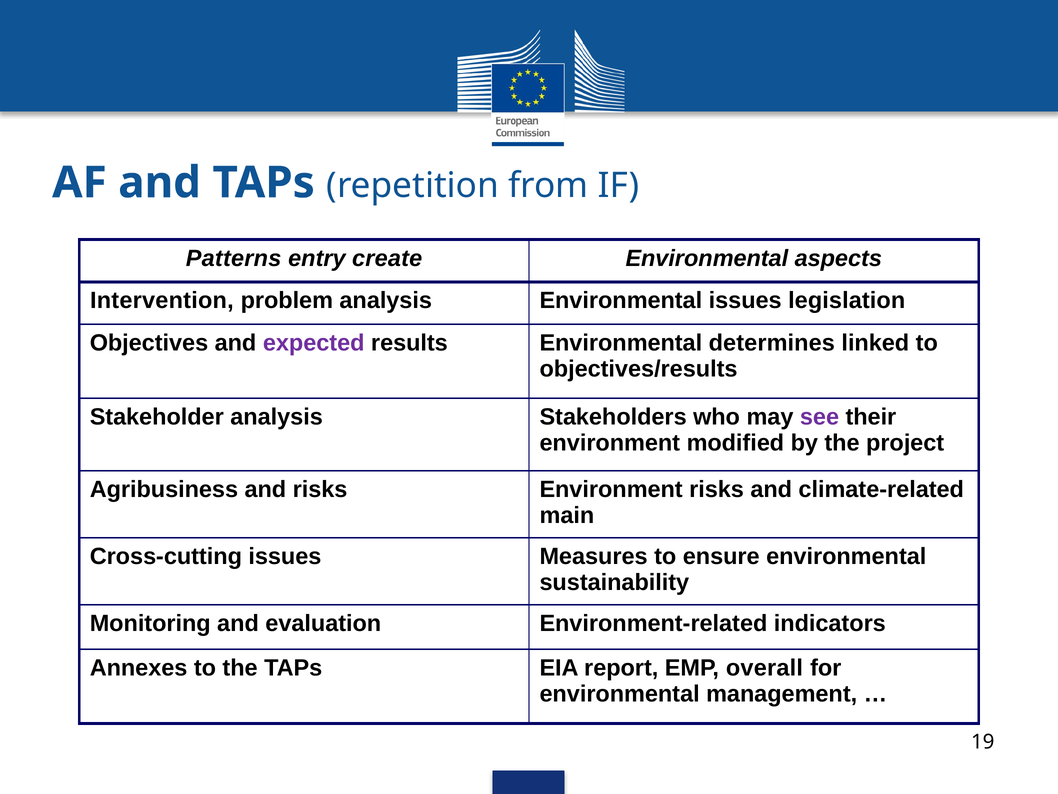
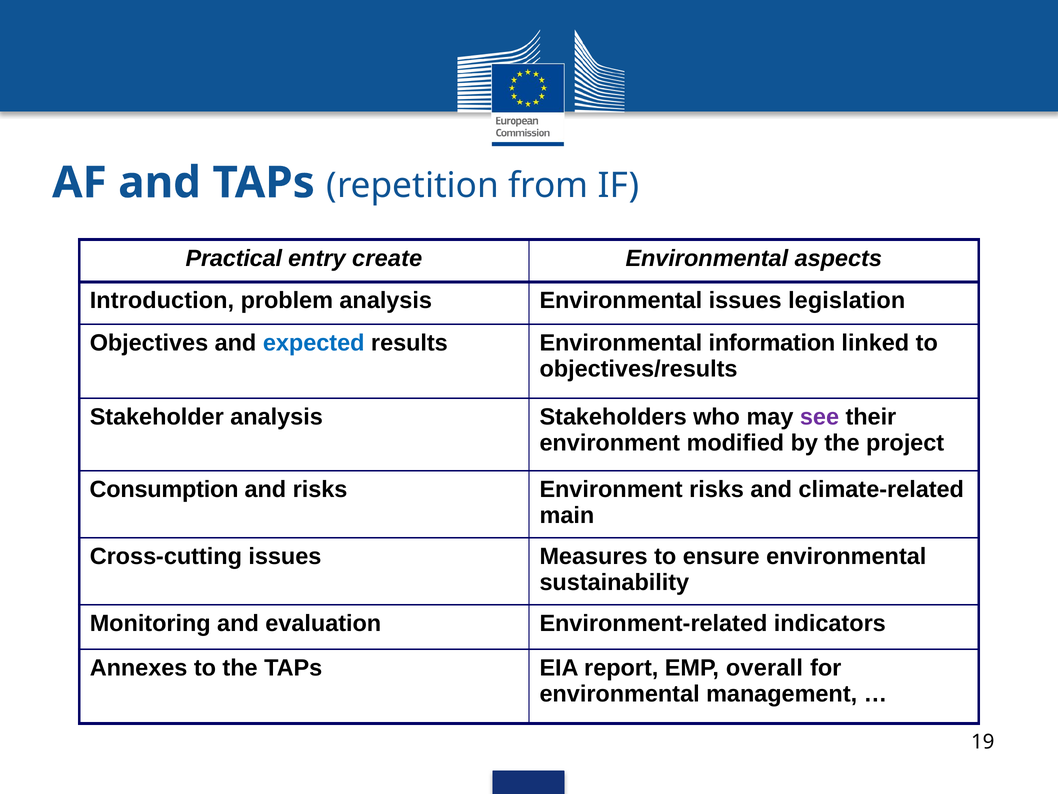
Patterns: Patterns -> Practical (234, 258)
Intervention: Intervention -> Introduction (162, 300)
expected colour: purple -> blue (314, 343)
determines: determines -> information (772, 343)
Agribusiness: Agribusiness -> Consumption (164, 489)
